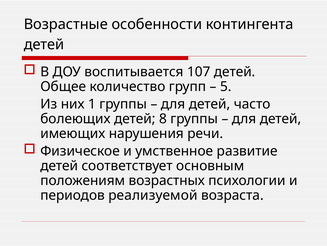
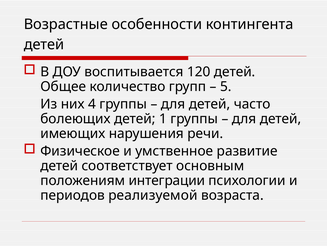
107: 107 -> 120 (199, 72)
1: 1 -> 4 (92, 104)
8: 8 -> 1 (163, 118)
возрастных: возрастных -> интеграции (167, 180)
